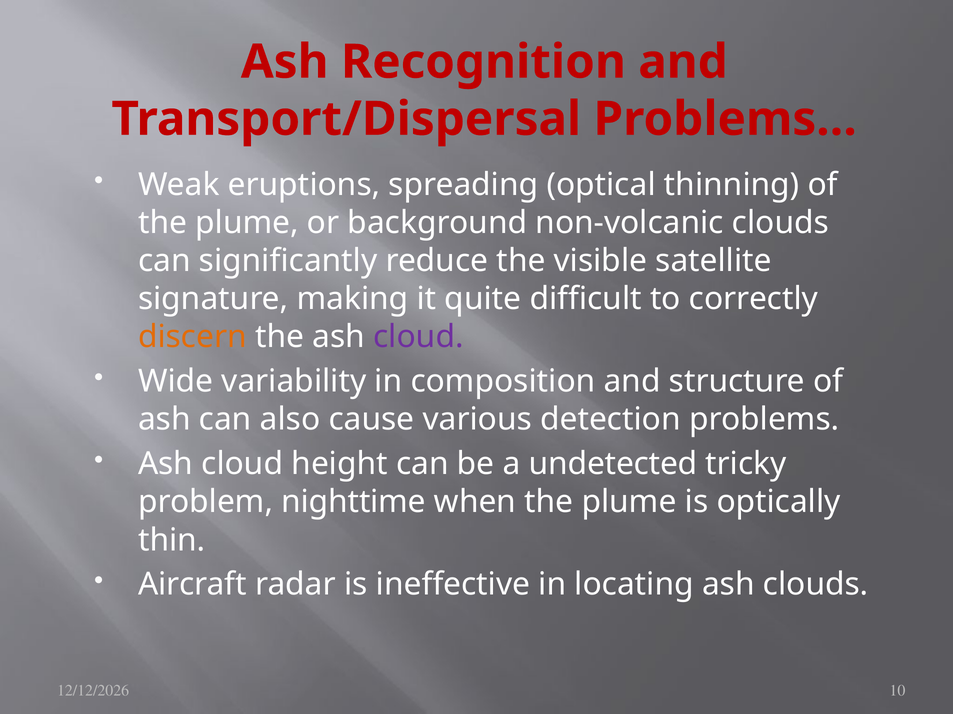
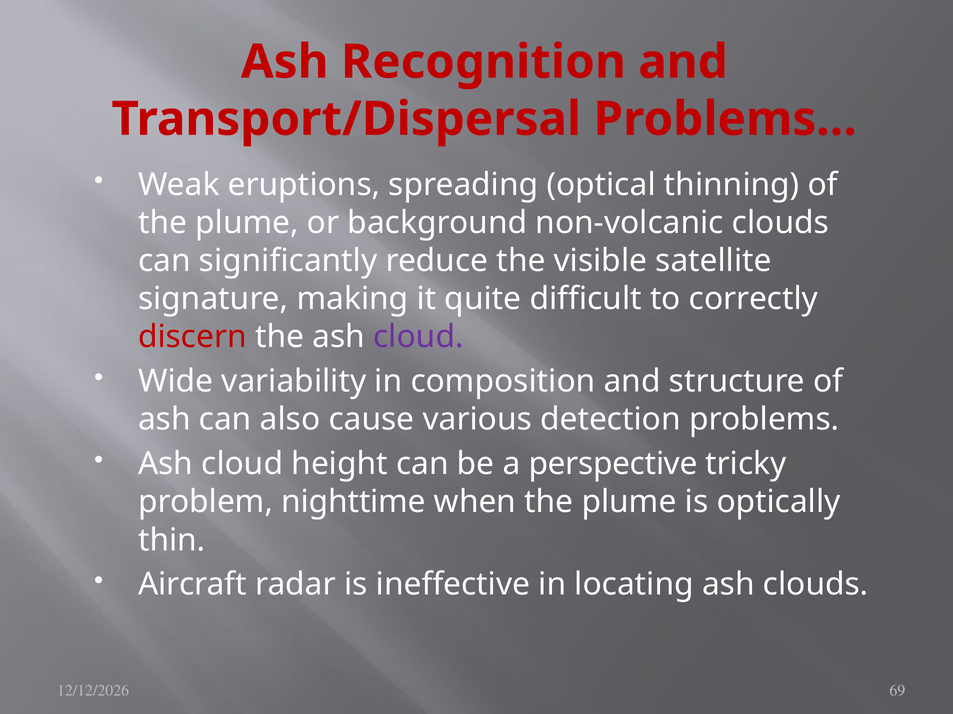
discern colour: orange -> red (192, 337)
undetected: undetected -> perspective (613, 464)
10: 10 -> 69 (897, 691)
